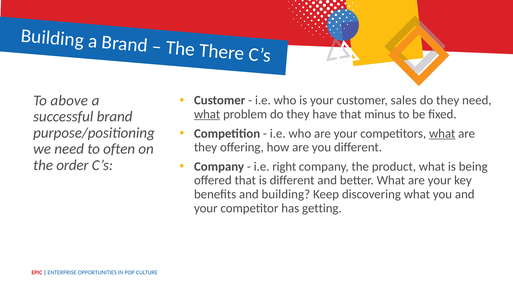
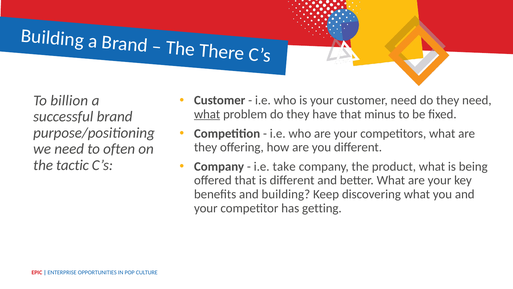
customer sales: sales -> need (404, 100)
above: above -> billion (69, 100)
what underline: present -> none (442, 133)
order: order -> tactic (72, 165)
right: right -> take (284, 166)
